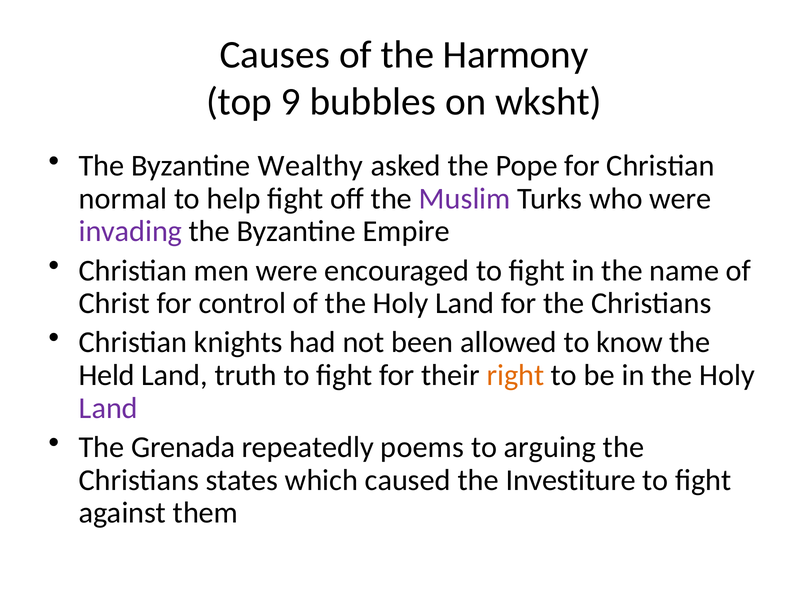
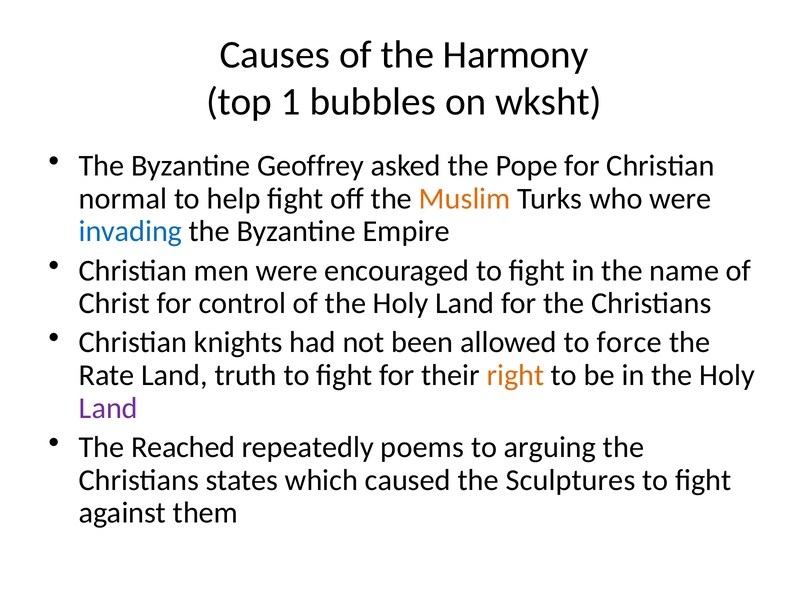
9: 9 -> 1 (291, 102)
Wealthy: Wealthy -> Geoffrey (311, 166)
Muslim colour: purple -> orange (465, 199)
invading colour: purple -> blue (130, 231)
know: know -> force (629, 342)
Held: Held -> Rate (107, 375)
Grenada: Grenada -> Reached (183, 447)
Investiture: Investiture -> Sculptures (571, 480)
